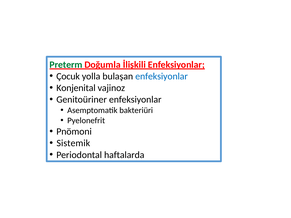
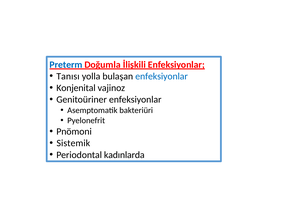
Preterm colour: green -> blue (66, 65)
Çocuk: Çocuk -> Tanısı (68, 76)
haftalarda: haftalarda -> kadınlarda (124, 155)
